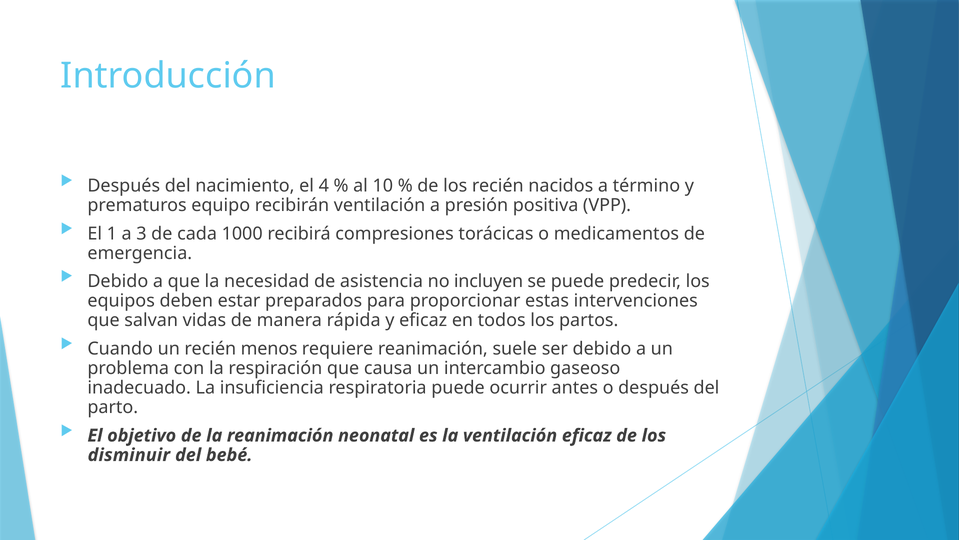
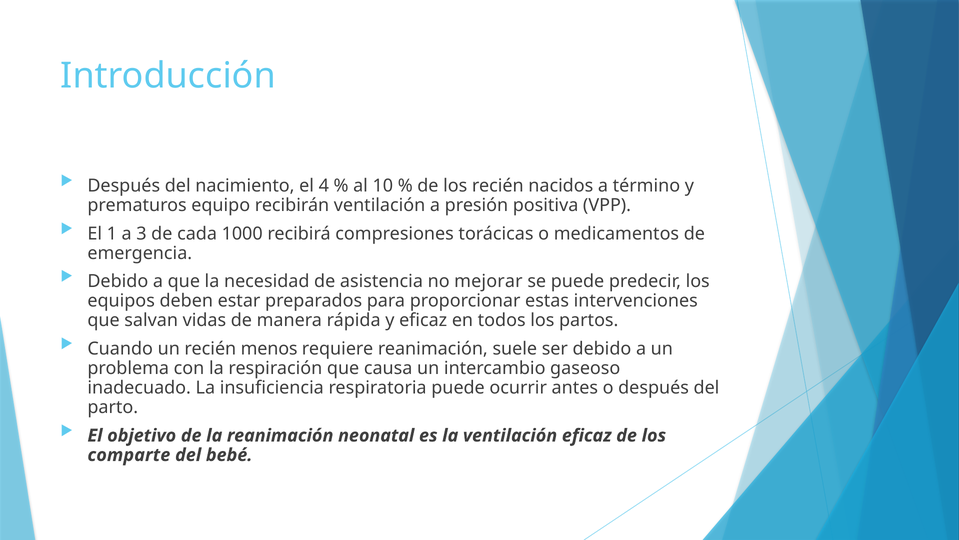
incluyen: incluyen -> mejorar (488, 281)
disminuir: disminuir -> comparte (129, 455)
